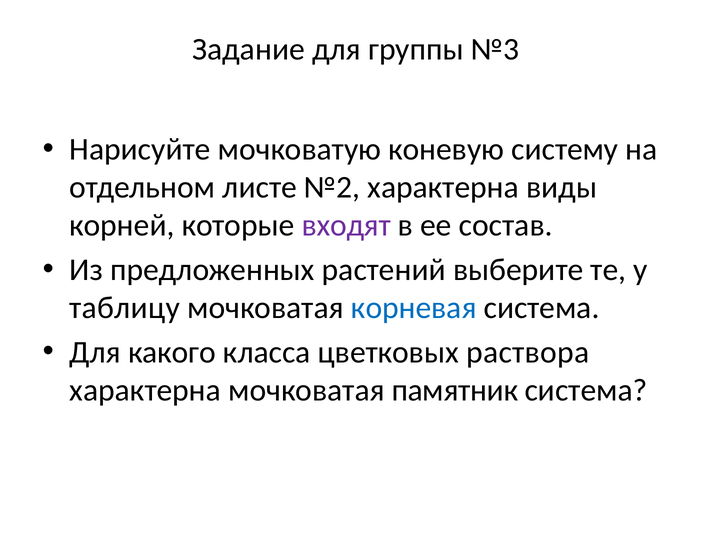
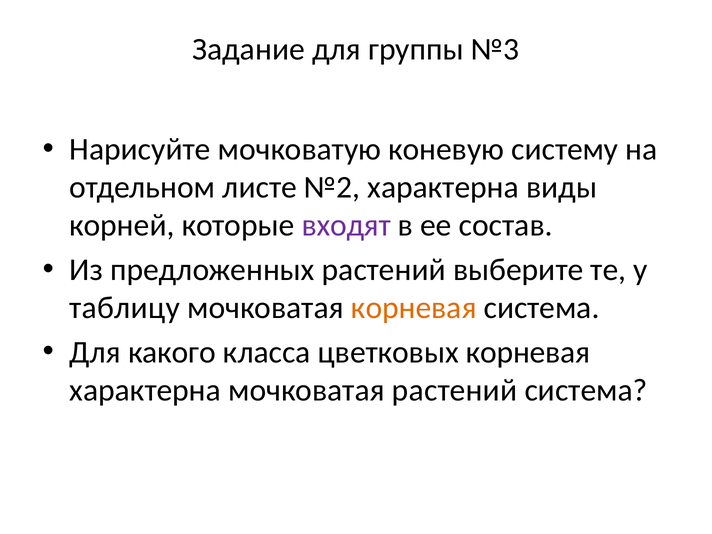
корневая colour: blue -> orange (414, 308)
цветковых раствора: раствора -> корневая (528, 352)
мочковатая памятник: памятник -> растений (455, 390)
